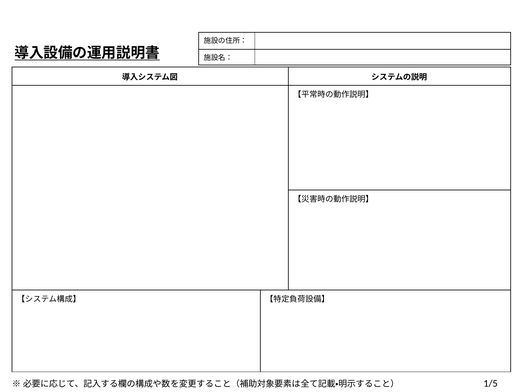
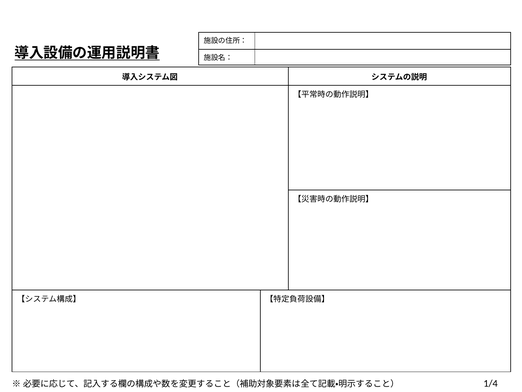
1/5: 1/5 -> 1/4 (491, 383)
